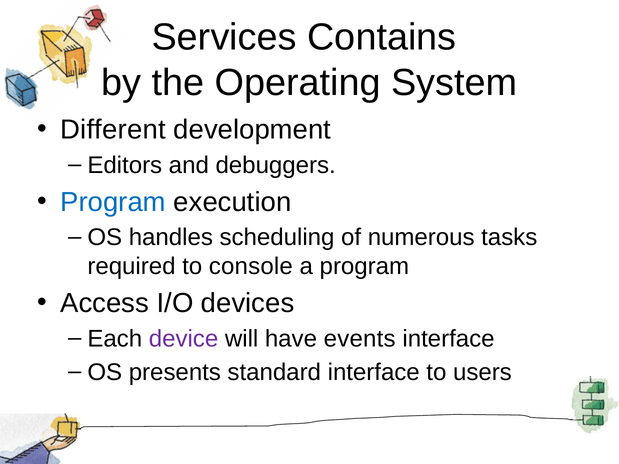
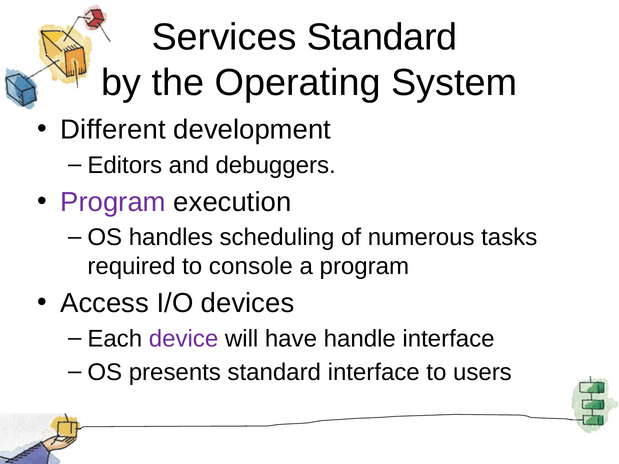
Services Contains: Contains -> Standard (382, 37)
Program colour: blue -> purple (113, 202)
events: events -> handle (360, 339)
